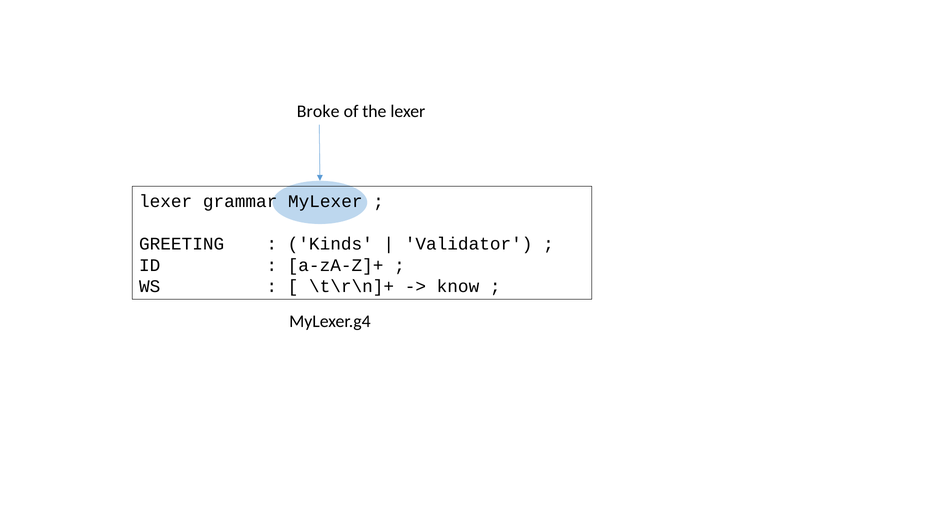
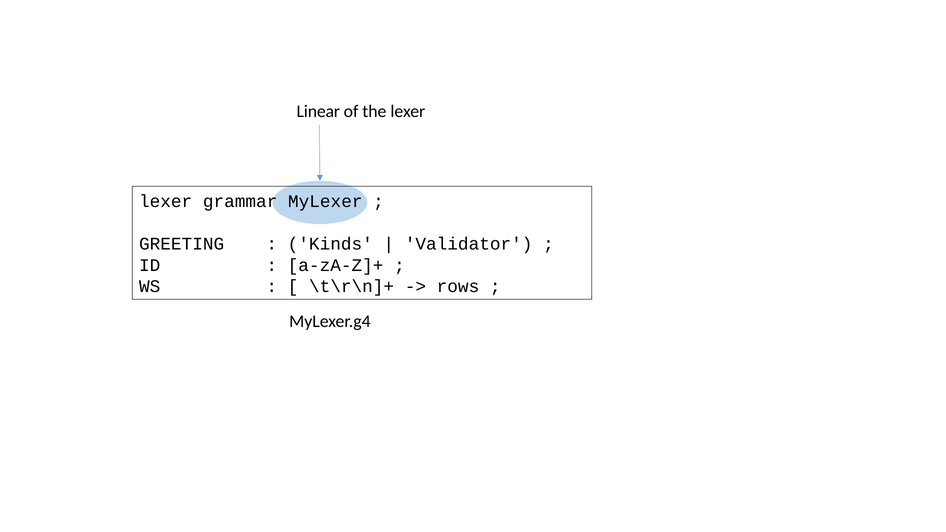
Broke: Broke -> Linear (318, 111)
know: know -> rows (458, 287)
